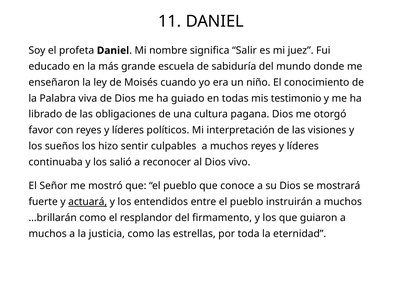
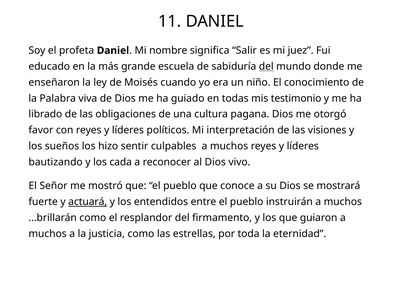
del underline: none -> present (266, 66)
continuaba: continuaba -> bautizando (56, 162)
salió: salió -> cada (121, 162)
